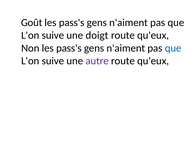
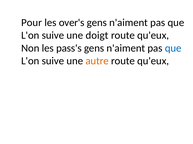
Goût: Goût -> Pour (32, 23)
pass's: pass's -> over's (72, 23)
autre colour: purple -> orange (97, 61)
